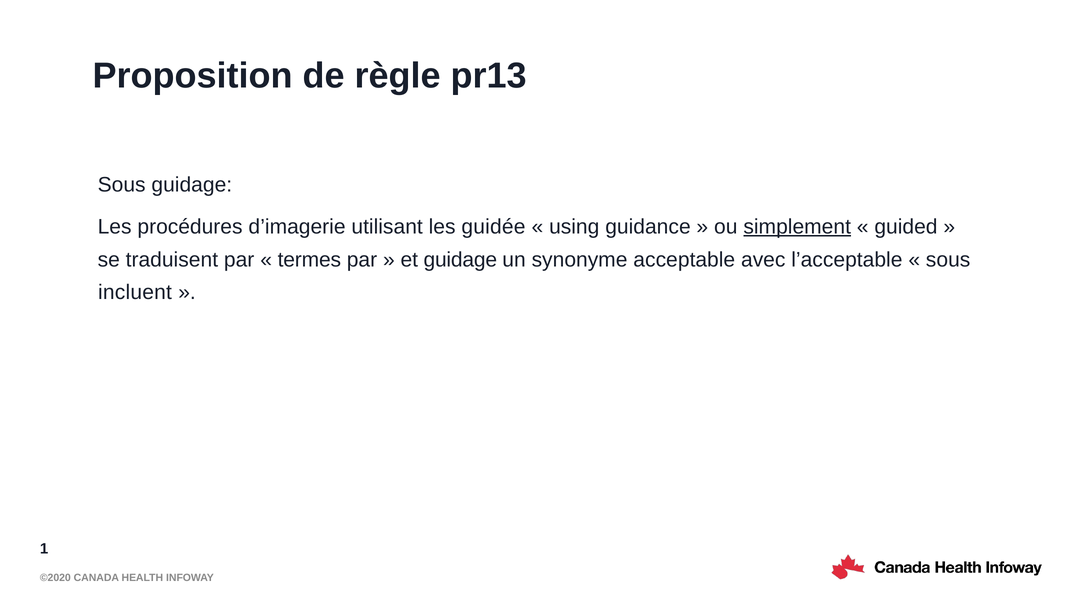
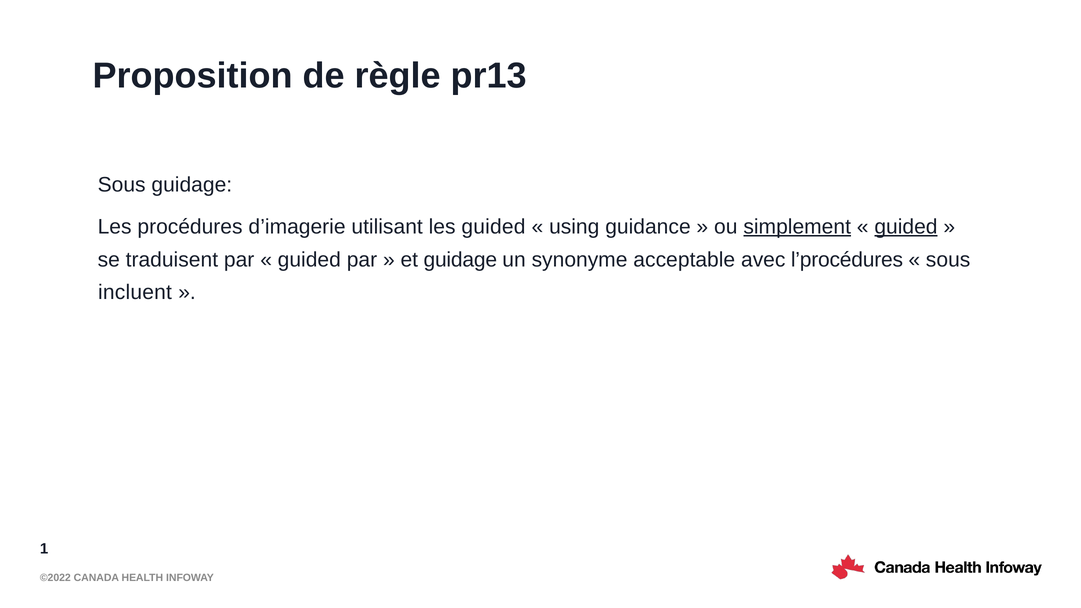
les guidée: guidée -> guided (493, 227)
guided underline: none -> present (906, 227)
termes: termes -> guided (309, 260)
l’acceptable: l’acceptable -> l’procédures (847, 260)
©2020: ©2020 -> ©2022 (55, 578)
